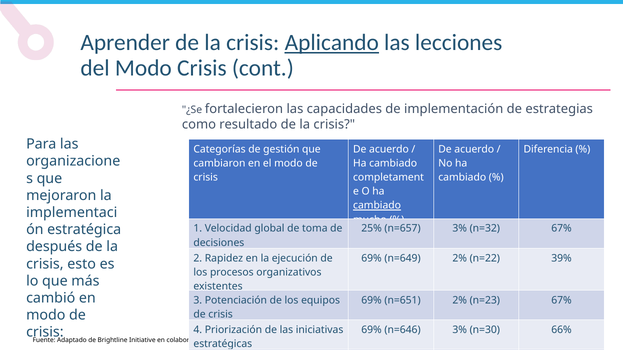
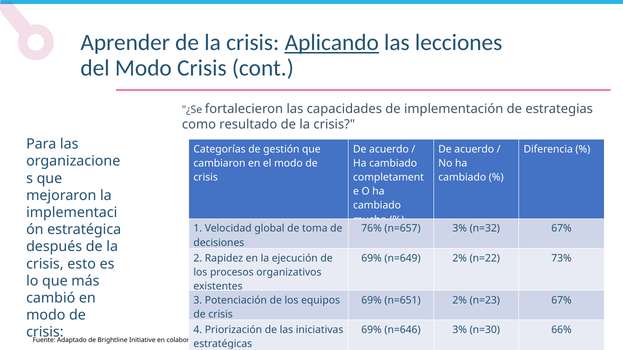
cambiado underline: present -> none (377, 206)
25%: 25% -> 76% (372, 229)
39%: 39% -> 73% (561, 258)
